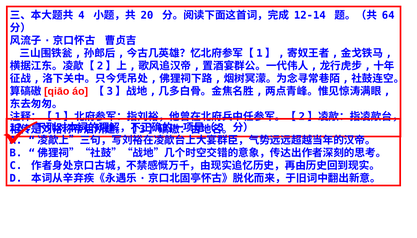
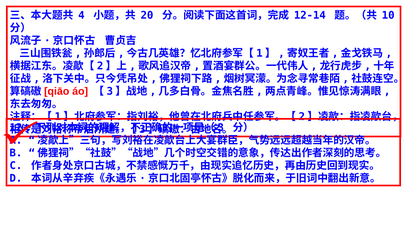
64: 64 -> 10 (388, 15)
